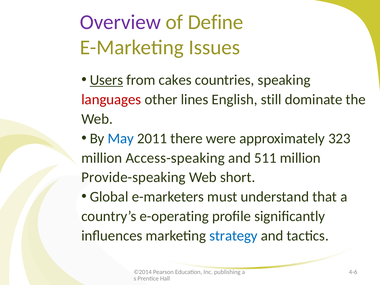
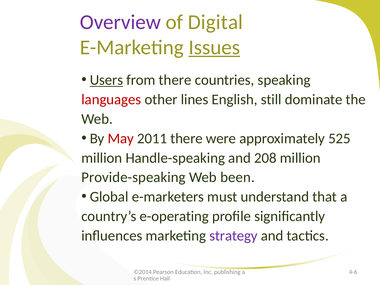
Define: Define -> Digital (215, 22)
Issues underline: none -> present (214, 47)
from cakes: cakes -> there (175, 80)
May colour: blue -> red (121, 138)
323: 323 -> 525 (339, 138)
Access-speaking: Access-speaking -> Handle-speaking (175, 158)
511: 511 -> 208 (265, 158)
short: short -> been (238, 177)
strategy colour: blue -> purple (234, 236)
